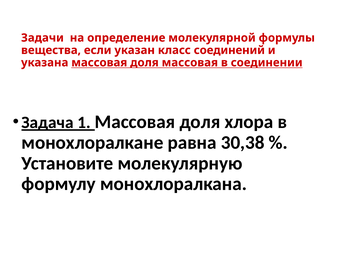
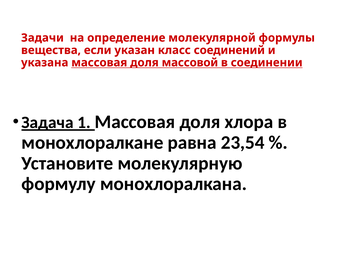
доля массовая: массовая -> массовой (190, 63)
30,38: 30,38 -> 23,54 (243, 143)
